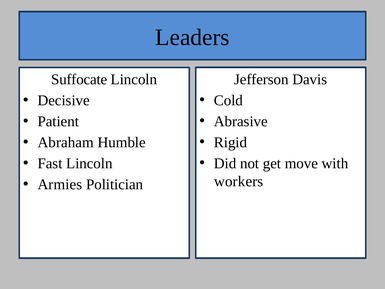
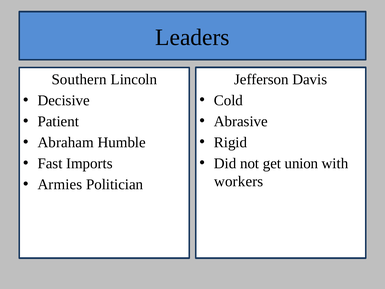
Suffocate: Suffocate -> Southern (79, 79)
move: move -> union (301, 163)
Fast Lincoln: Lincoln -> Imports (89, 163)
